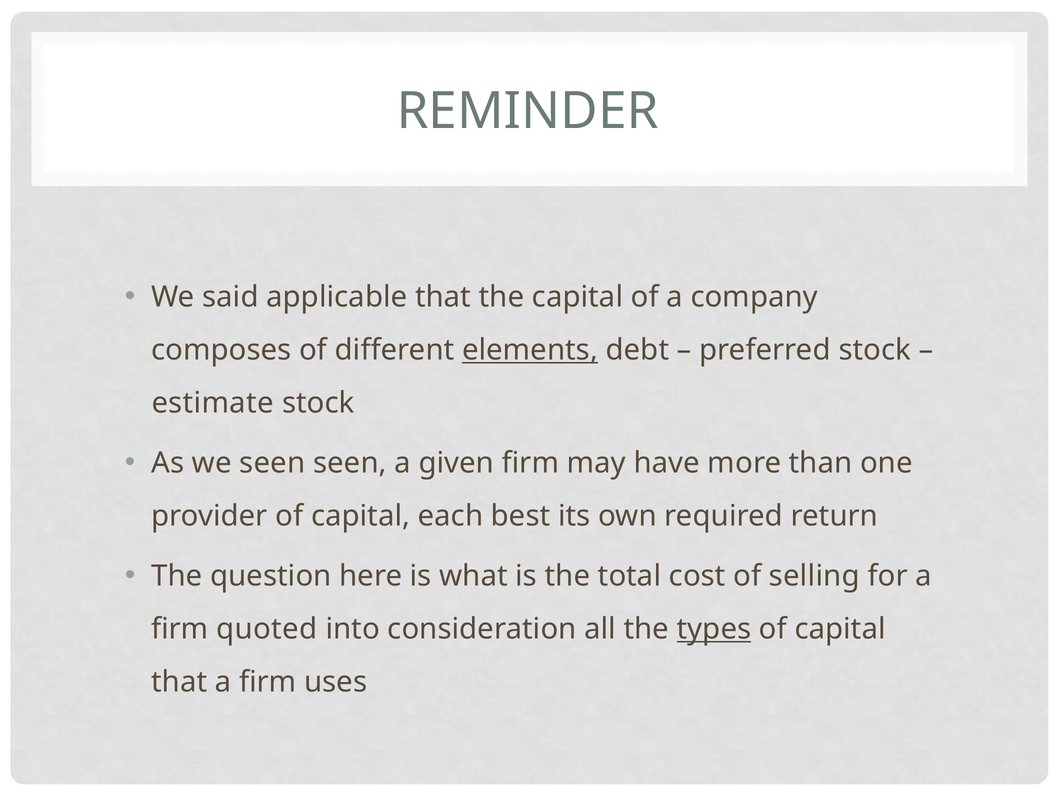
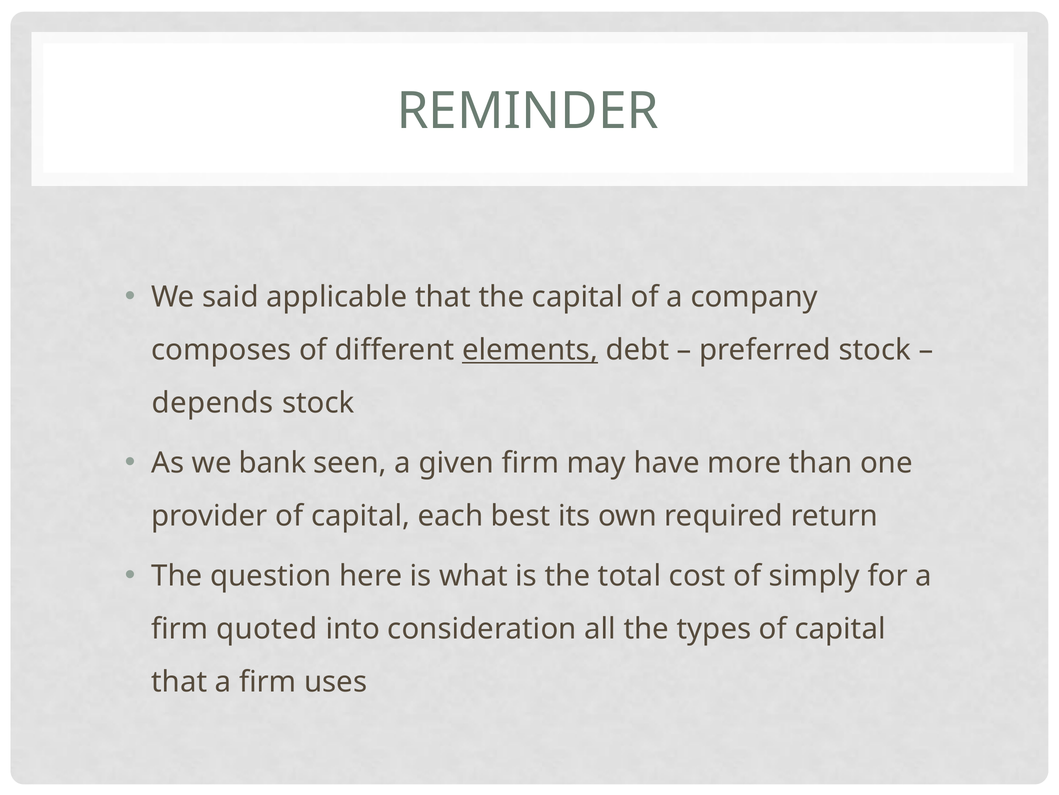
estimate: estimate -> depends (213, 403)
we seen: seen -> bank (273, 463)
selling: selling -> simply (814, 576)
types underline: present -> none (714, 629)
